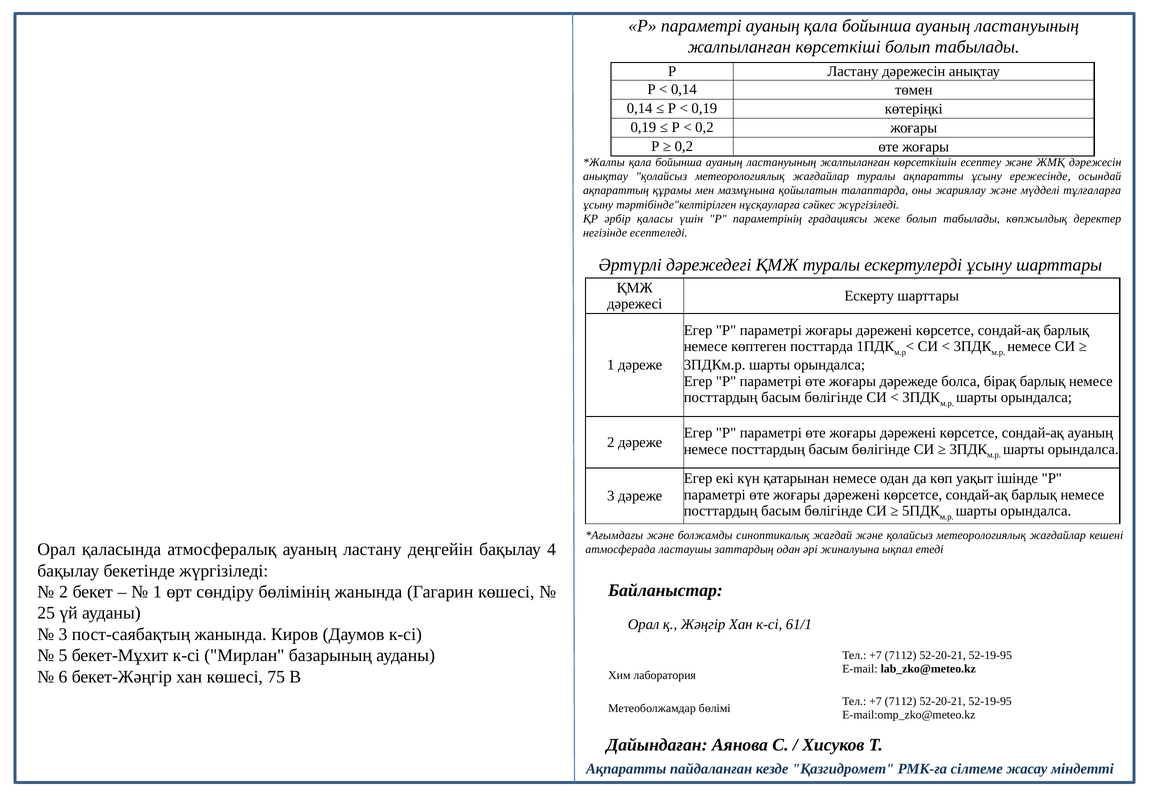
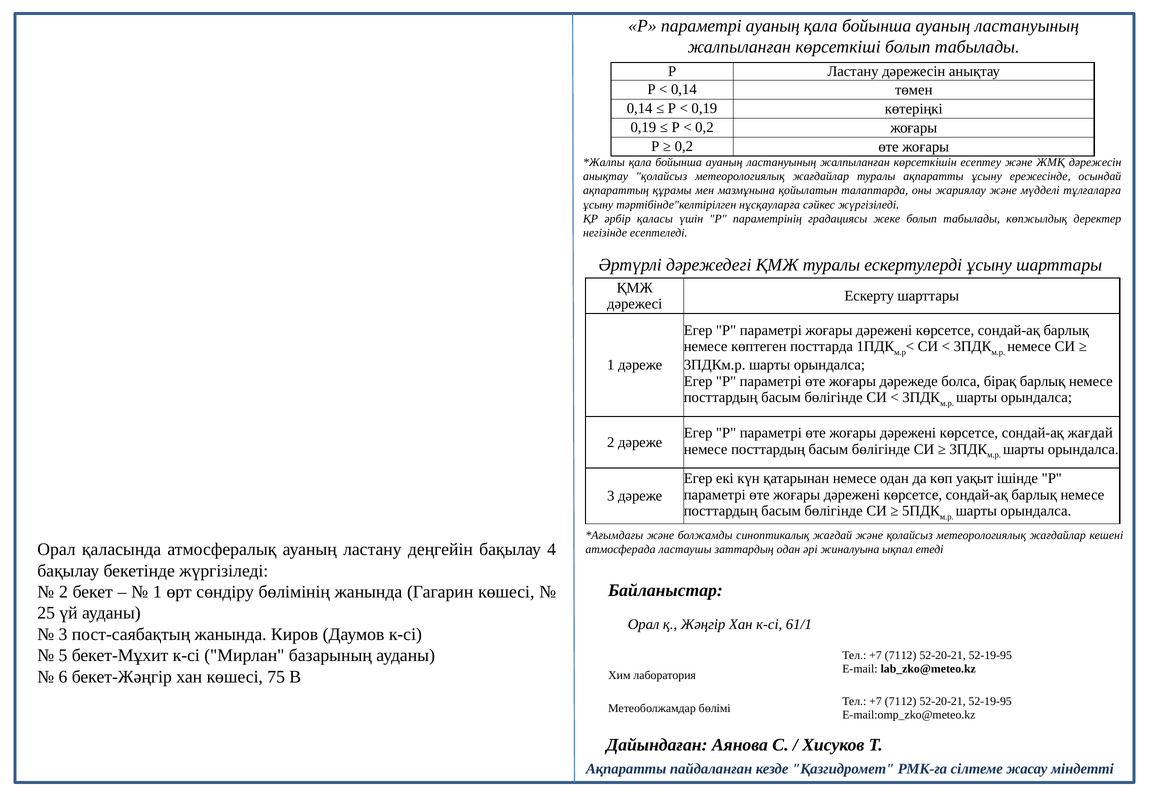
сондай-ақ ауаның: ауаның -> жағдай (1090, 433)
